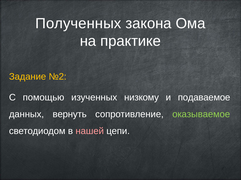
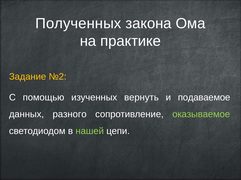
низкому: низкому -> вернуть (141, 98)
вернуть: вернуть -> разного (70, 115)
нашей colour: pink -> light green (90, 132)
